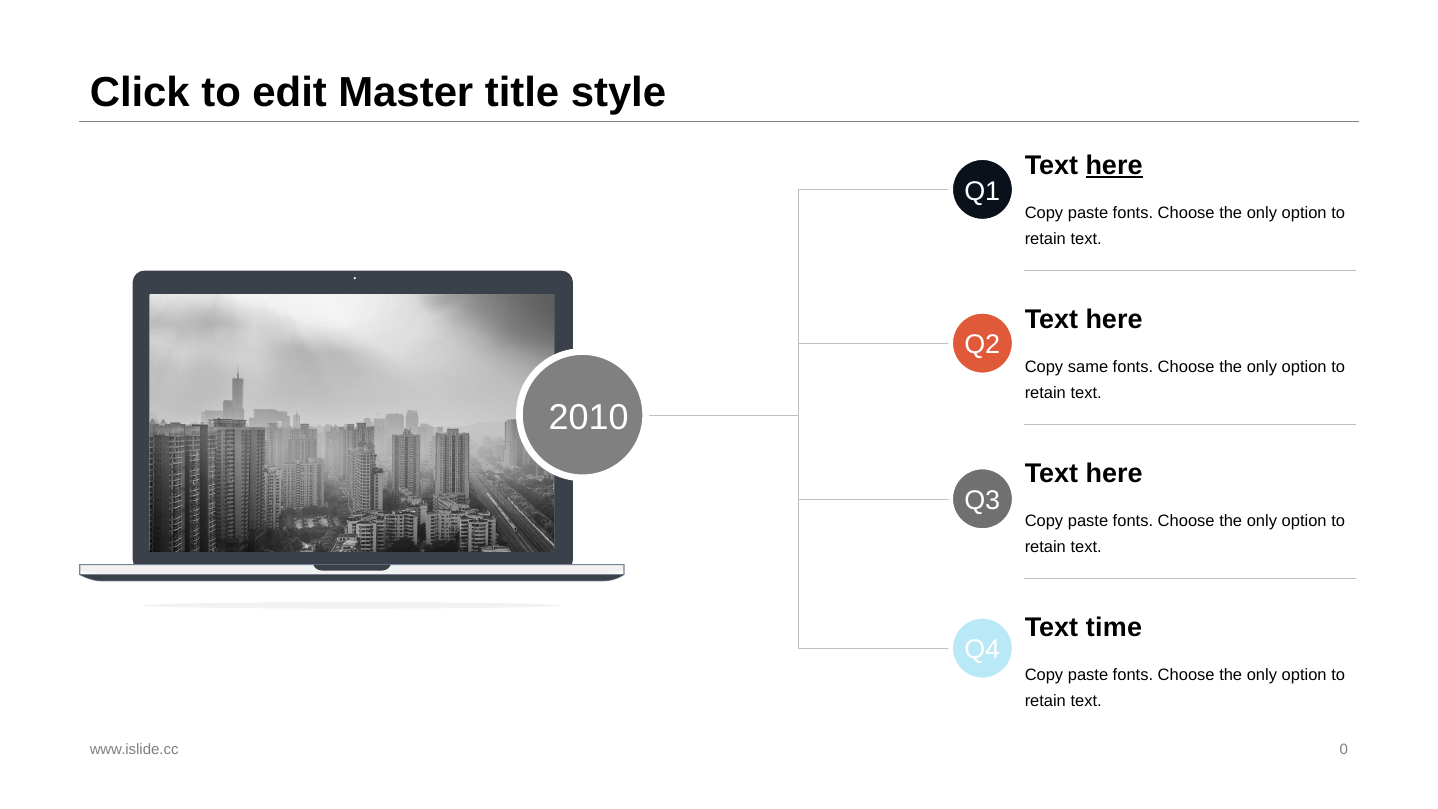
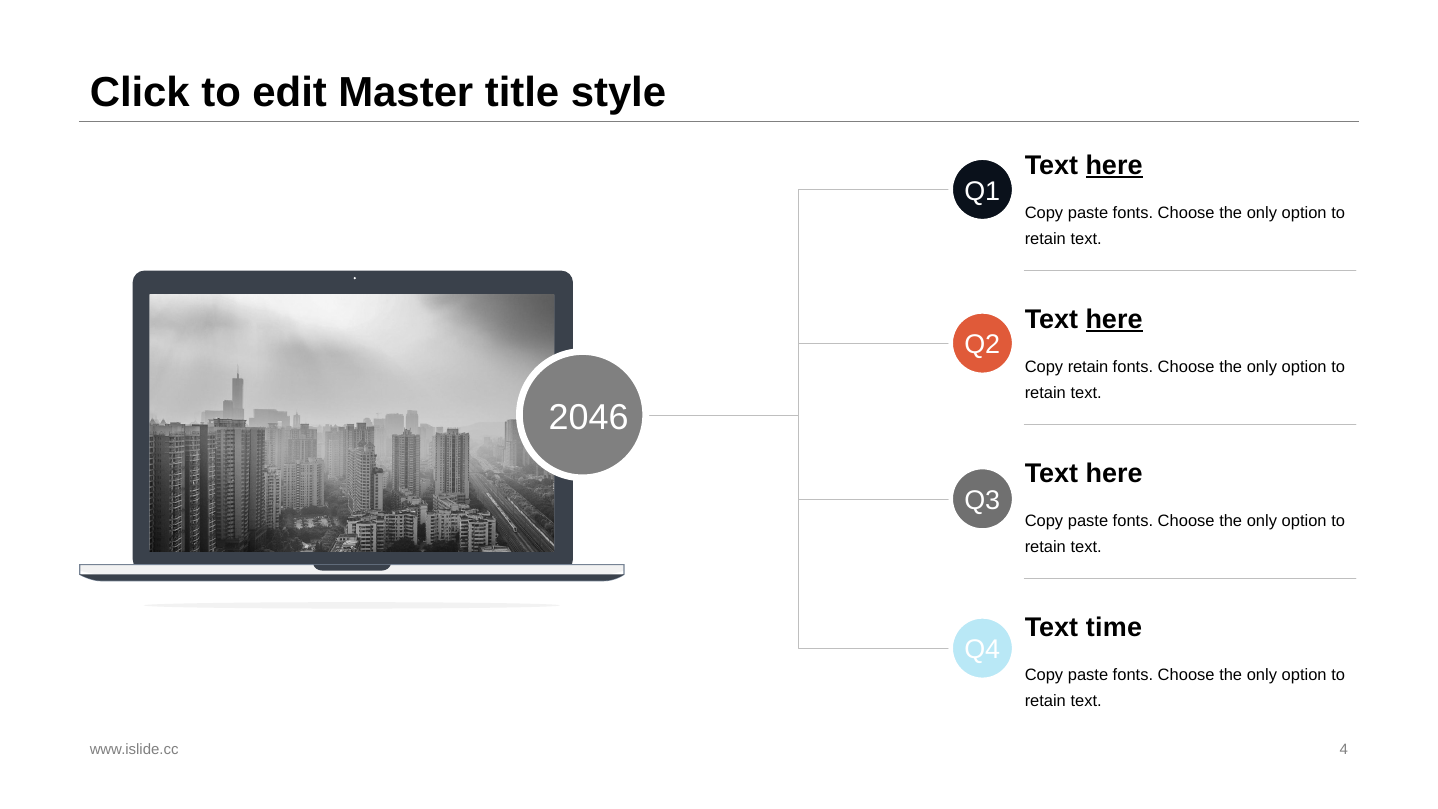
here underline: none -> present (1114, 319)
Copy same: same -> retain (1088, 367)
2010: 2010 -> 2046 (589, 417)
0: 0 -> 4 (1344, 749)
